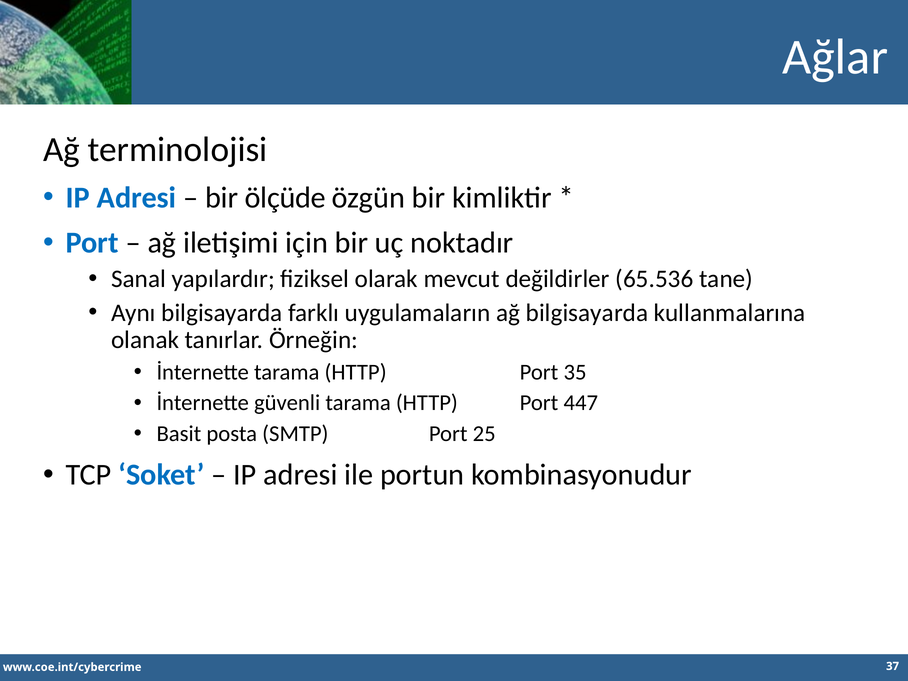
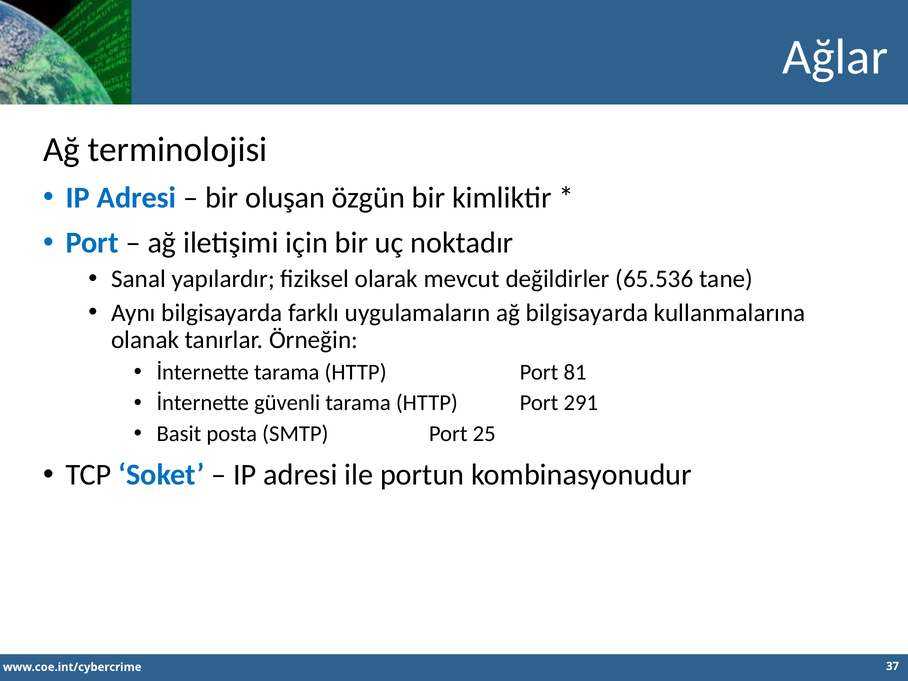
ölçüde: ölçüde -> oluşan (285, 198)
35: 35 -> 81 (575, 372)
447: 447 -> 291 (581, 403)
